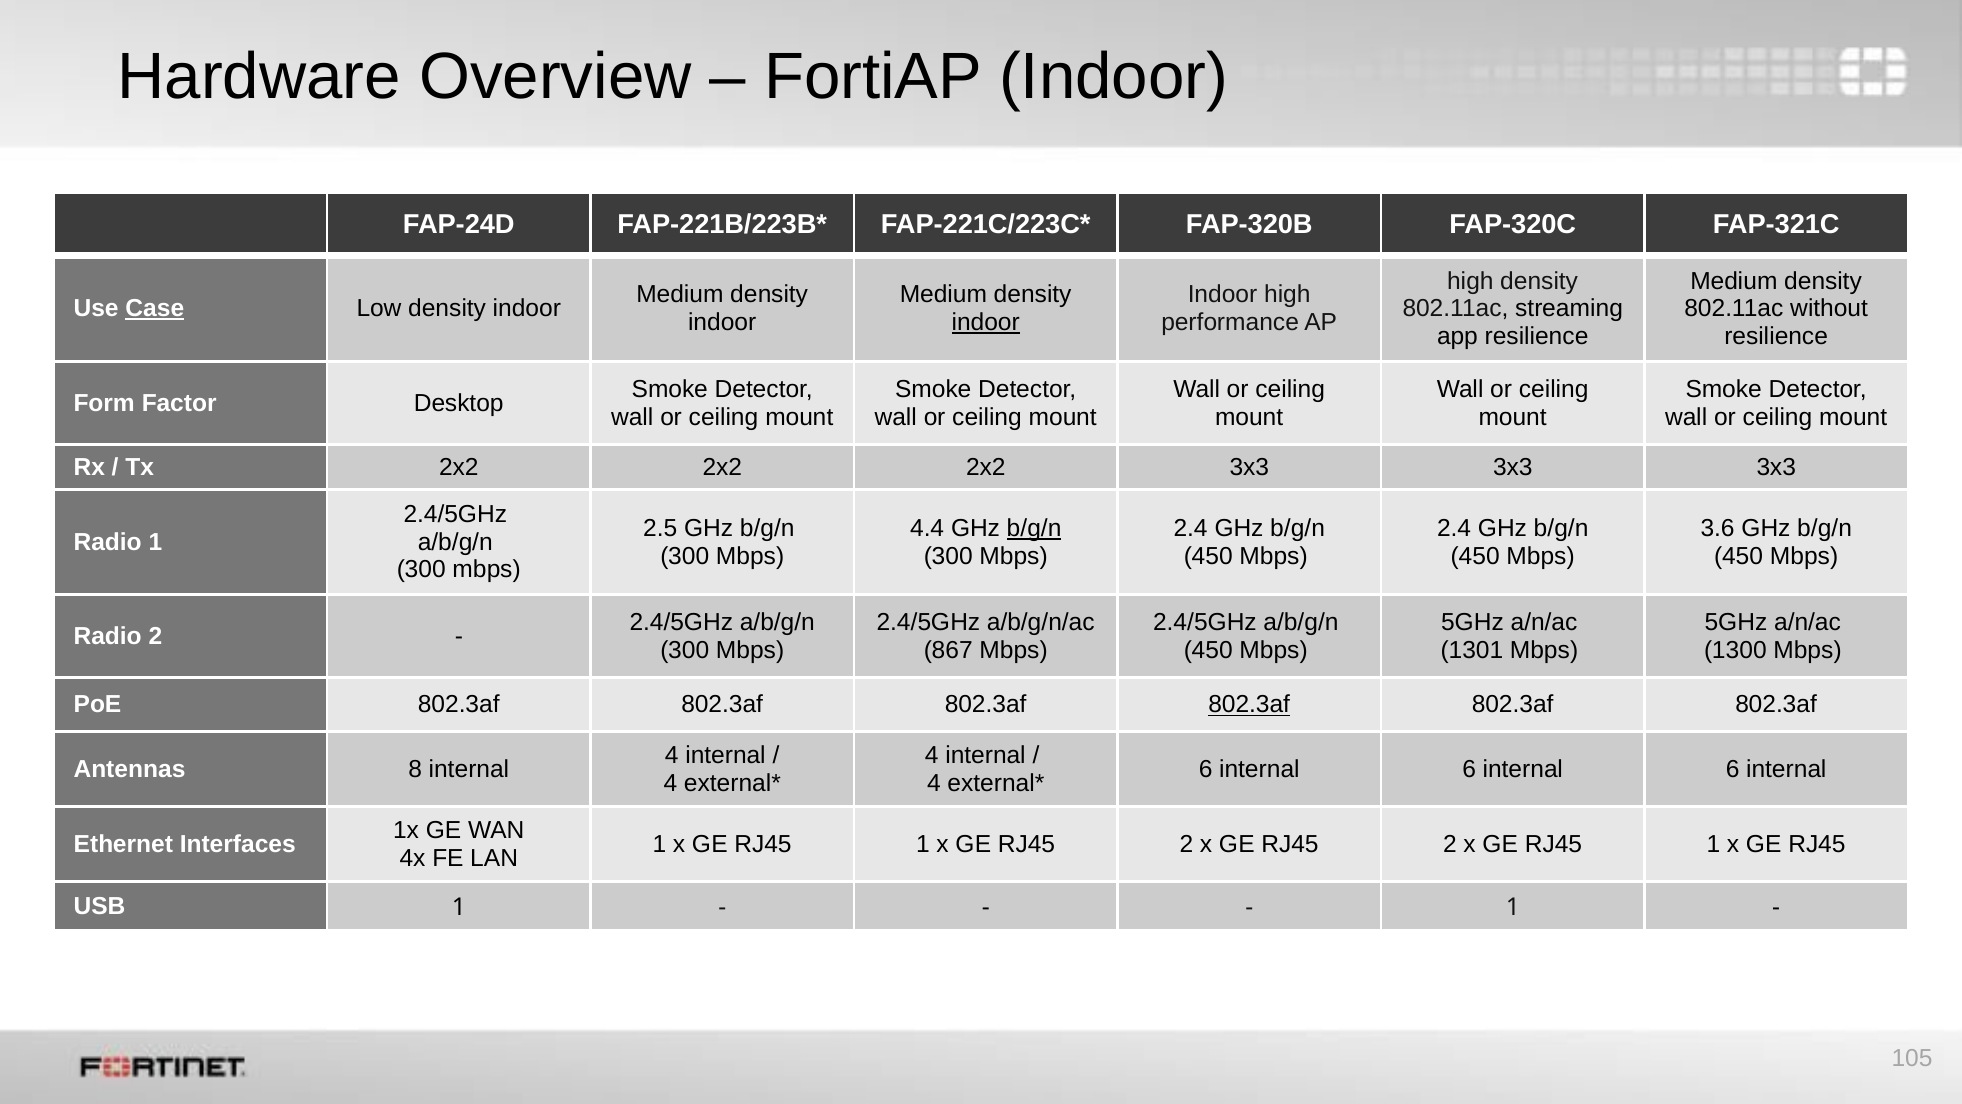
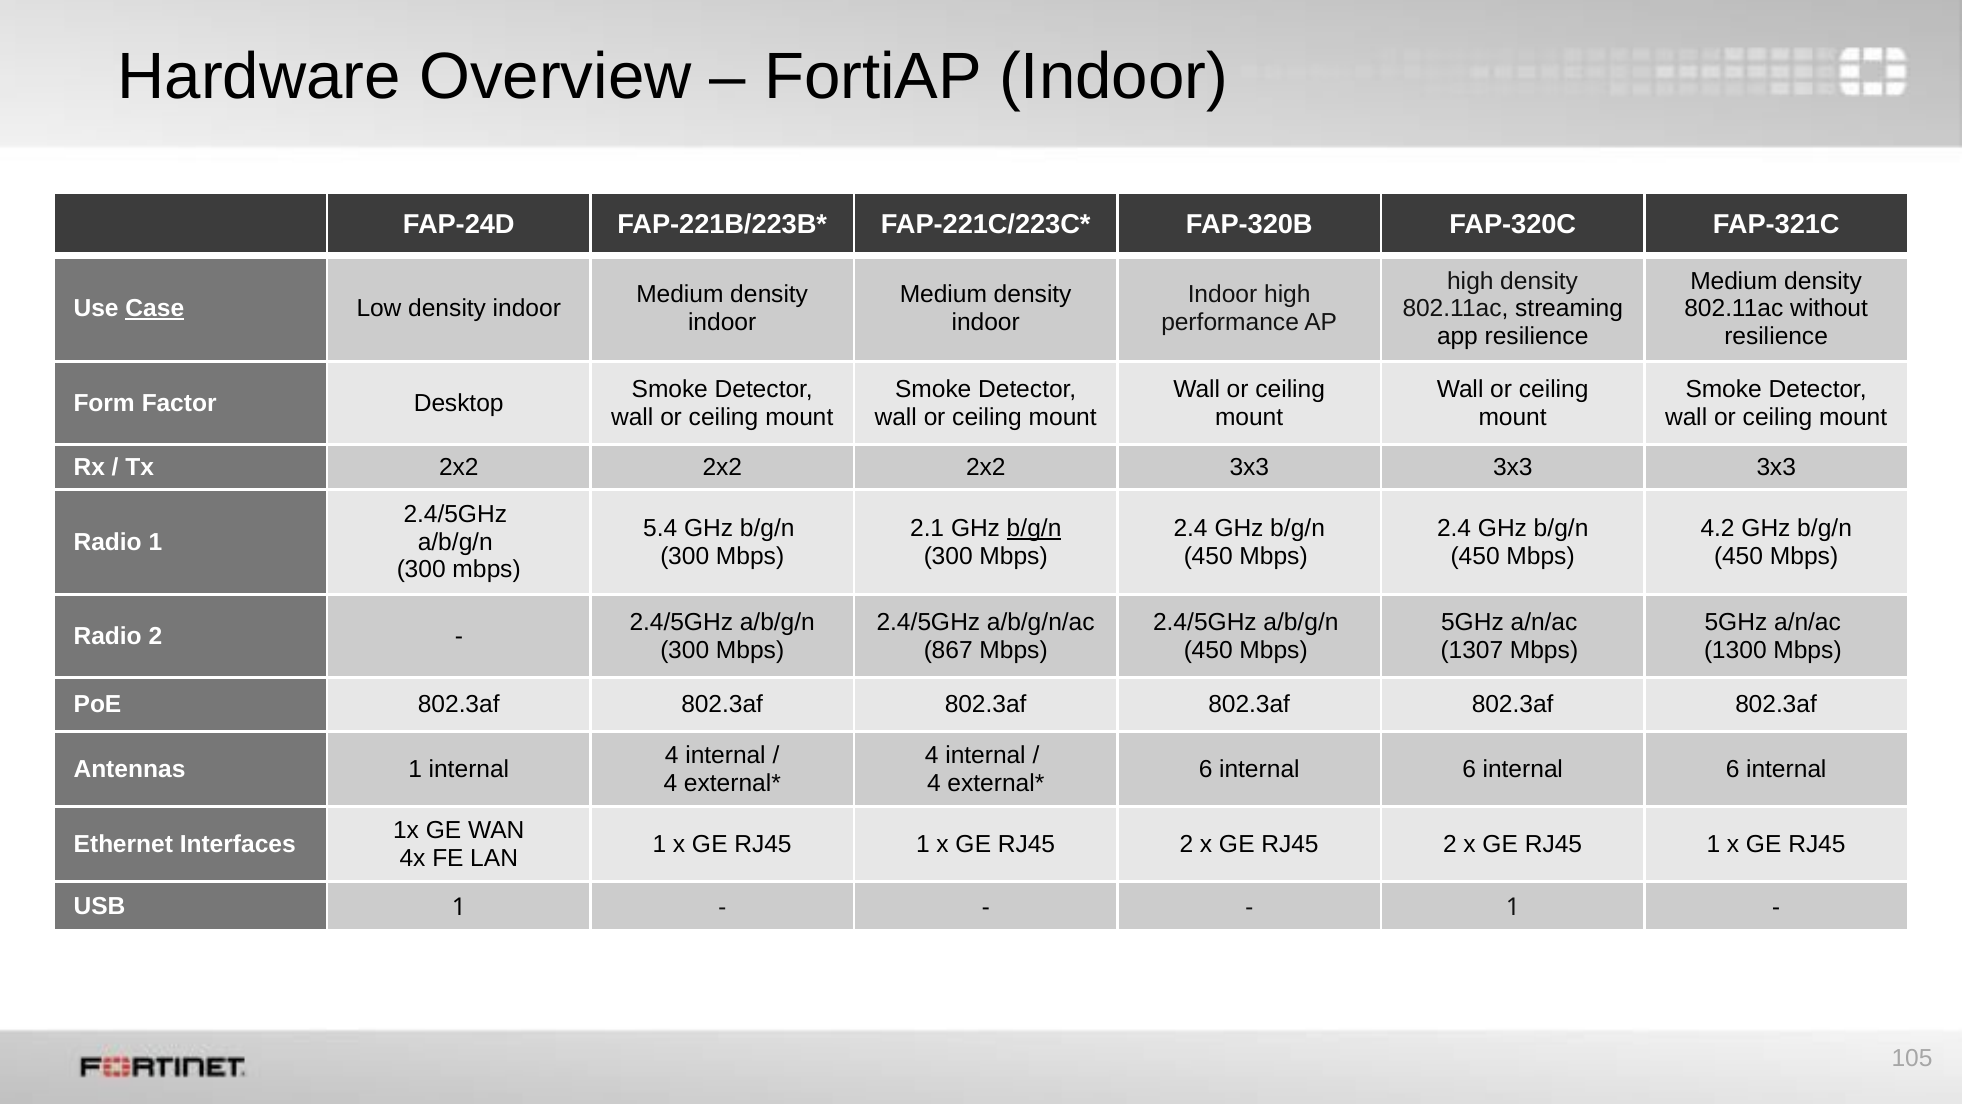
indoor underline: present -> none (986, 322)
2.5: 2.5 -> 5.4 (660, 528)
4.4: 4.4 -> 2.1 (927, 528)
3.6: 3.6 -> 4.2 (1718, 528)
1301: 1301 -> 1307 (1472, 650)
802.3af underline: present -> none (1249, 705)
Antennas 8: 8 -> 1 (415, 769)
